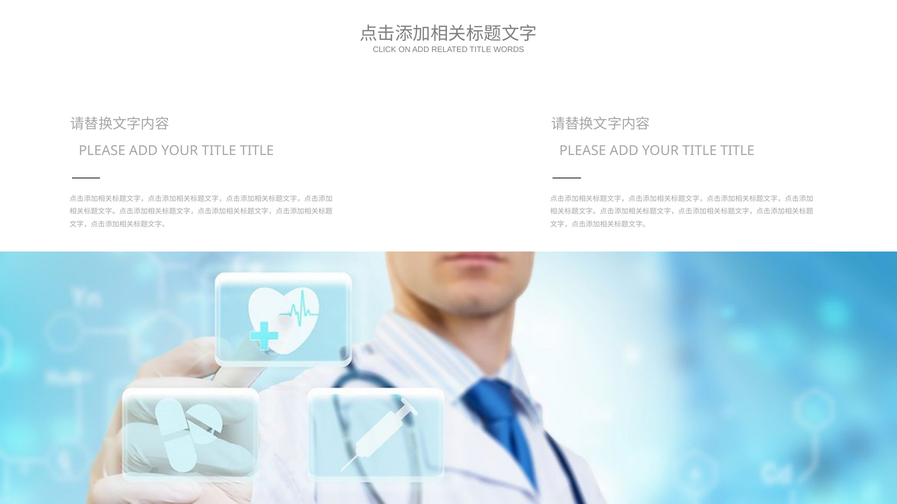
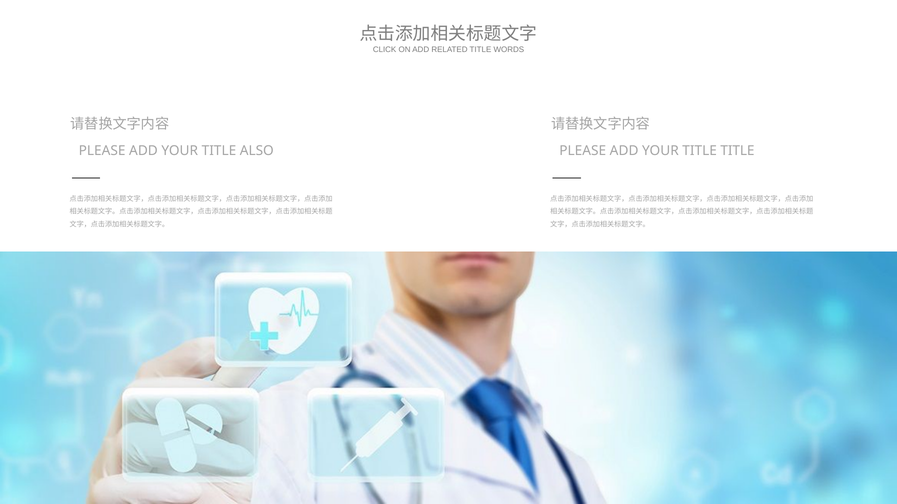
TITLE: TITLE -> ALSO (257, 151)
